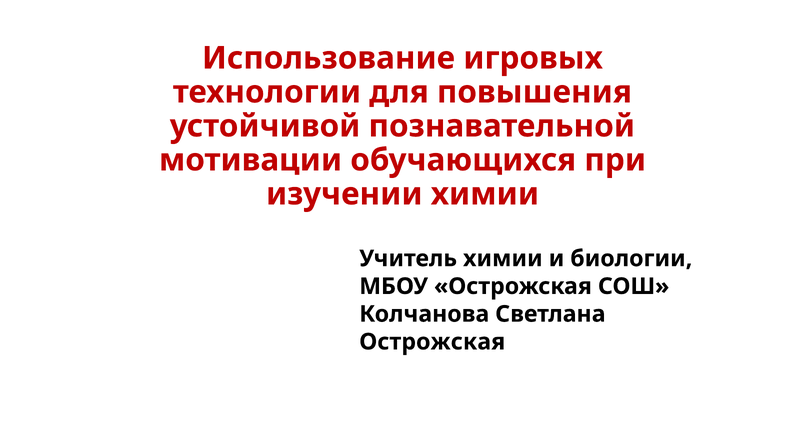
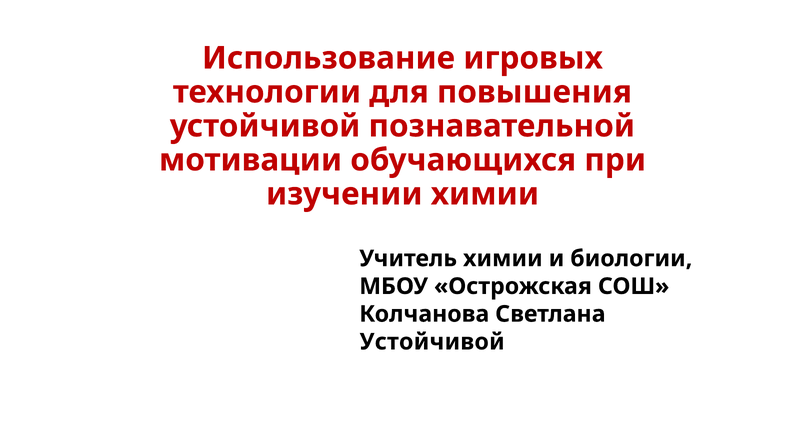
Острожская: Острожская -> Устойчивой (432, 342)
